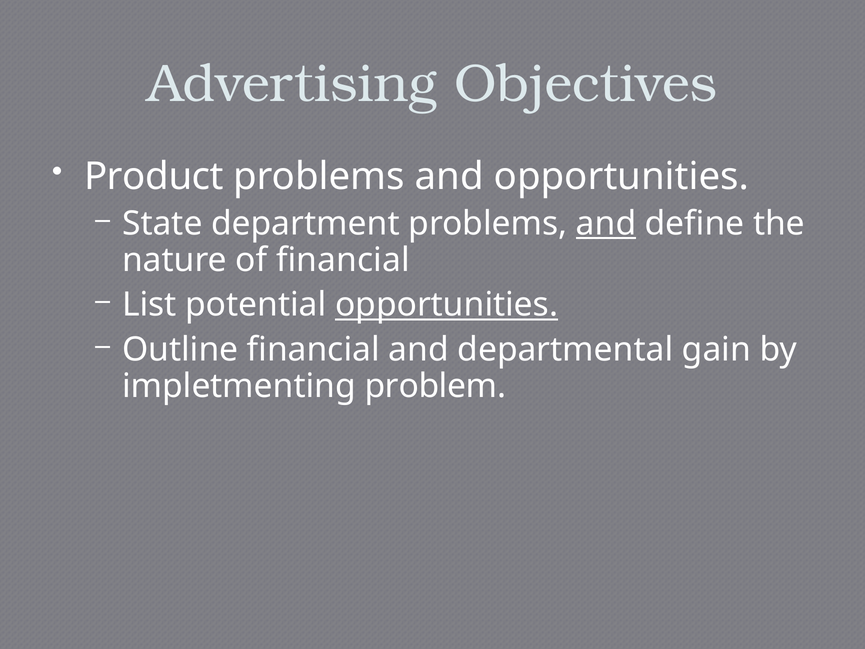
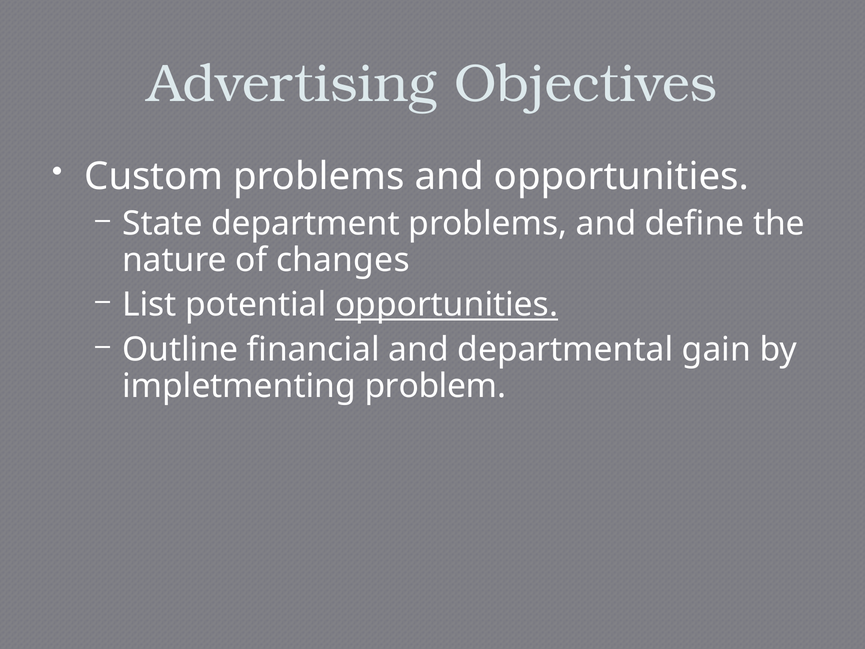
Product: Product -> Custom (154, 176)
and underline: present -> none (606, 224)
of financial: financial -> changes (343, 260)
